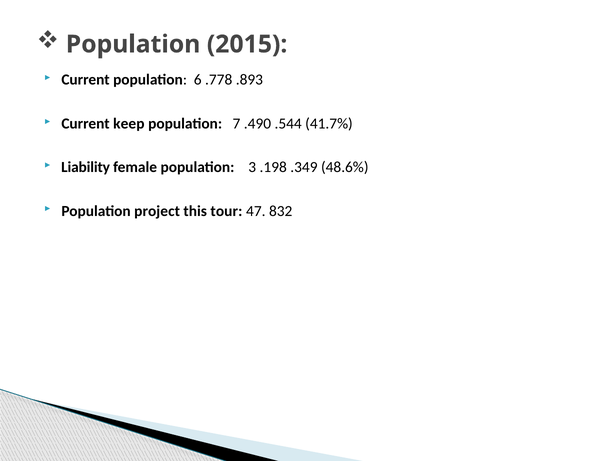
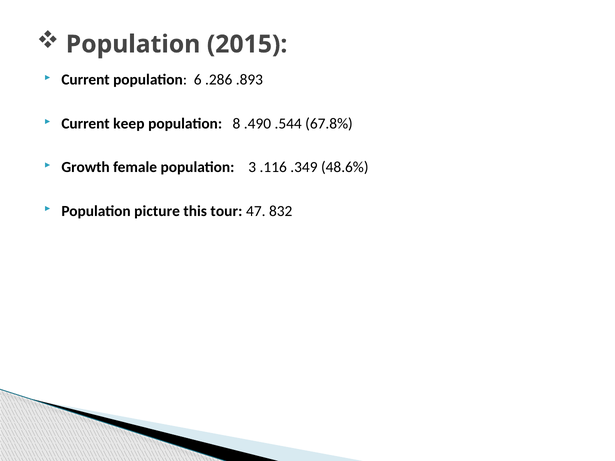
.778: .778 -> .286 (219, 80)
7: 7 -> 8 (236, 124)
41.7%: 41.7% -> 67.8% (329, 124)
Liability: Liability -> Growth (86, 167)
.198: .198 -> .116 (273, 167)
project: project -> picture (157, 211)
